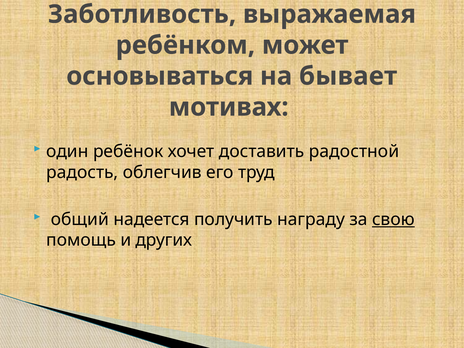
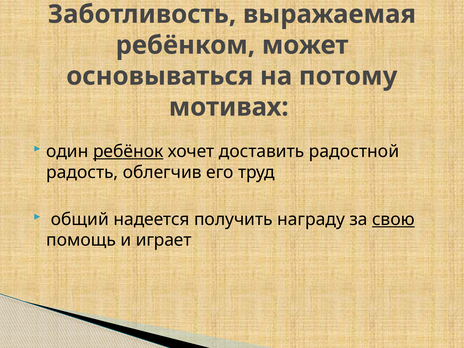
бывает: бывает -> потому (348, 76)
ребёнок underline: none -> present (128, 151)
других: других -> играет (164, 240)
